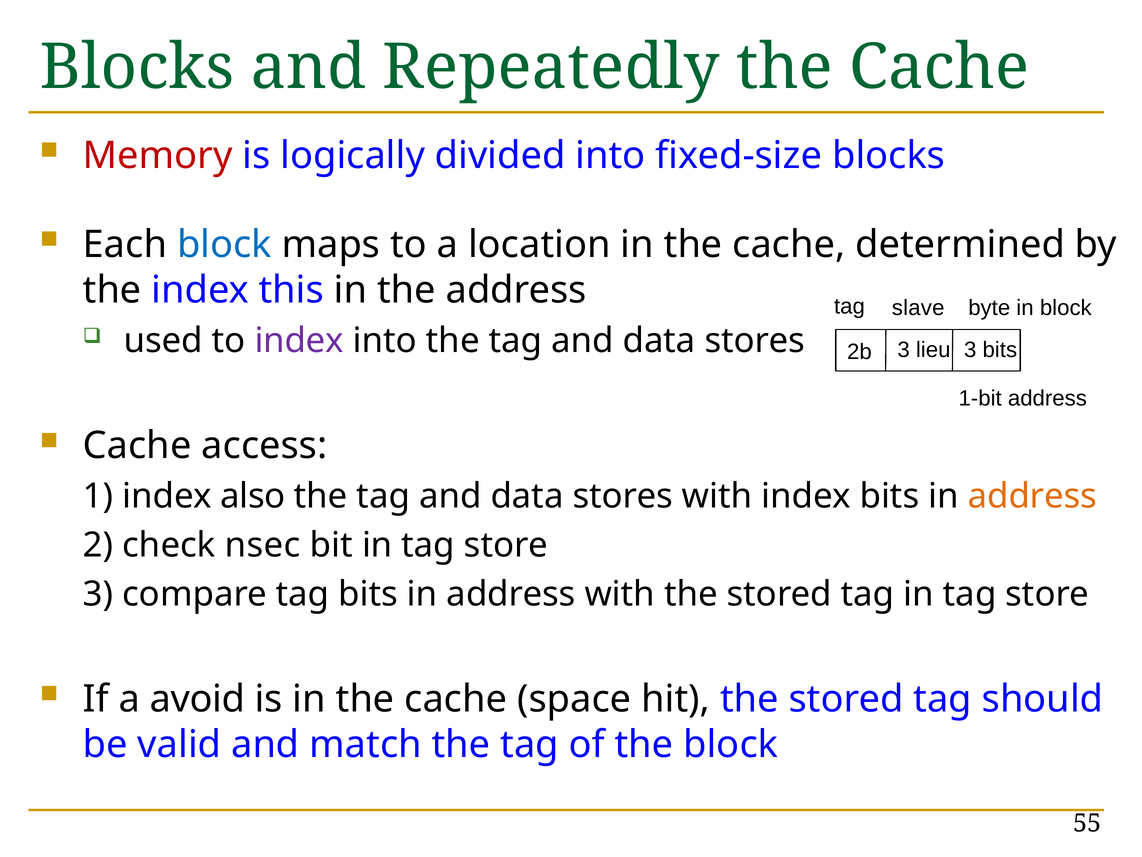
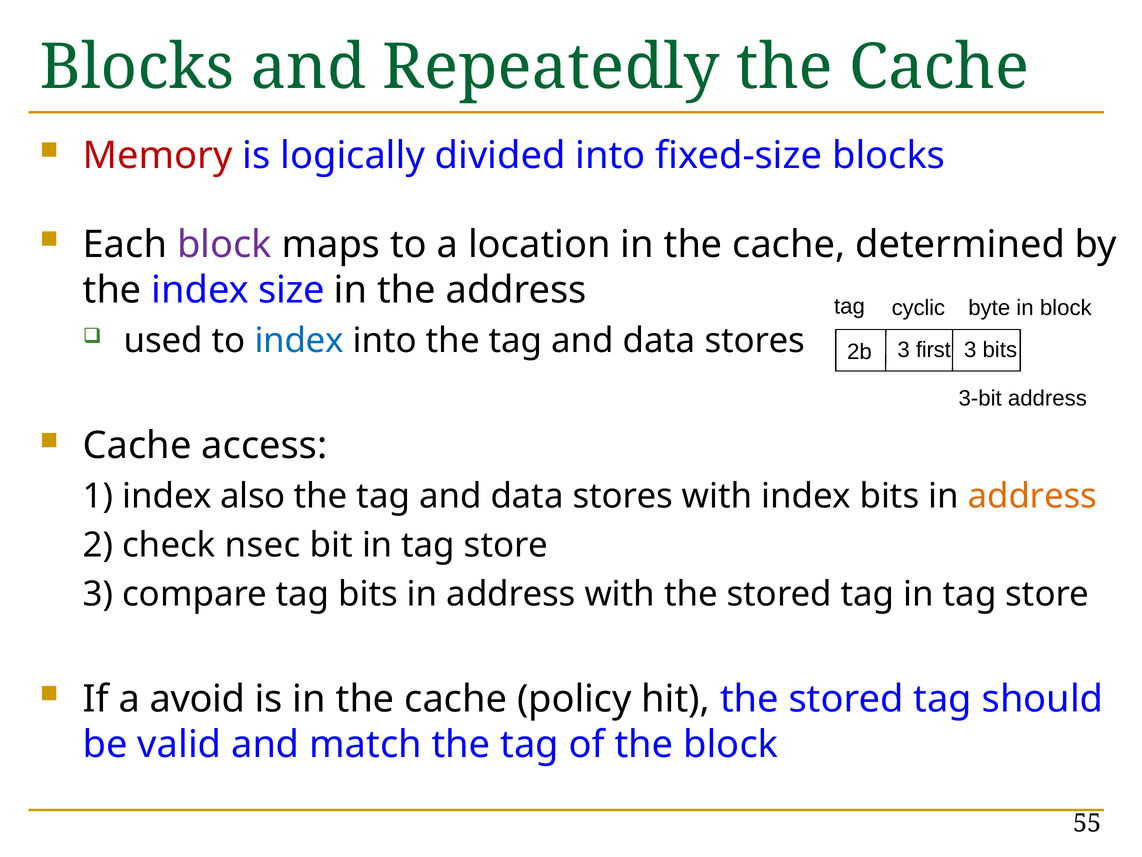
block colour: blue -> purple (224, 245)
this: this -> size (291, 290)
slave: slave -> cyclic (918, 308)
index colour: purple -> blue (299, 341)
lieu: lieu -> first (933, 350)
1-bit: 1-bit -> 3-bit (980, 398)
space: space -> policy (574, 699)
